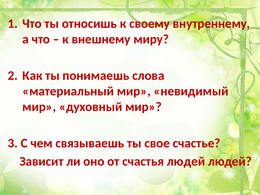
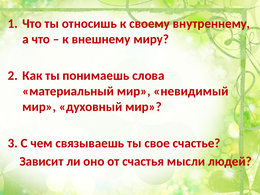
счастья людей: людей -> мысли (186, 161)
